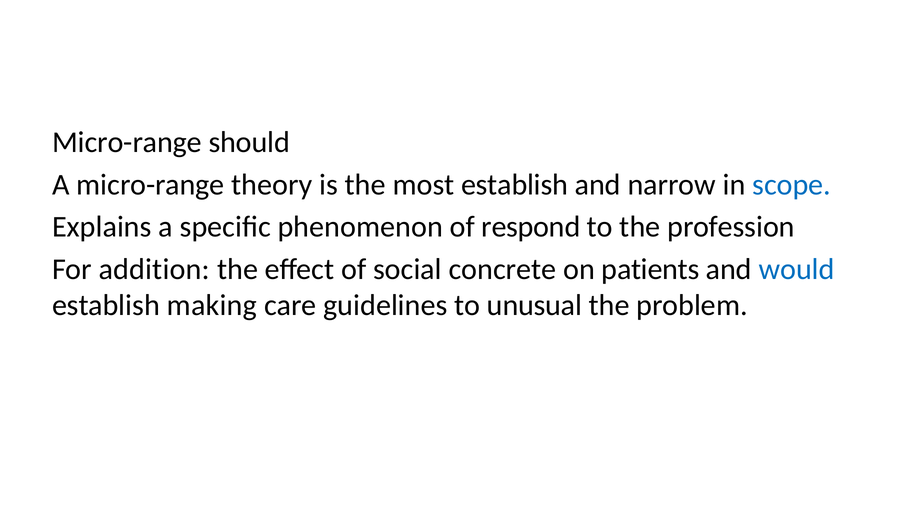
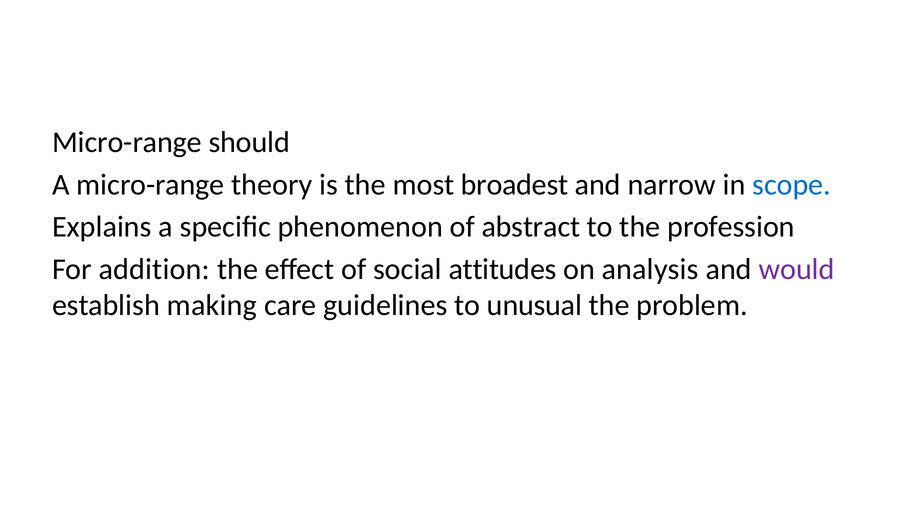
most establish: establish -> broadest (515, 185)
respond: respond -> abstract (531, 227)
concrete: concrete -> attitudes (503, 269)
patients: patients -> analysis (650, 269)
would colour: blue -> purple (797, 269)
